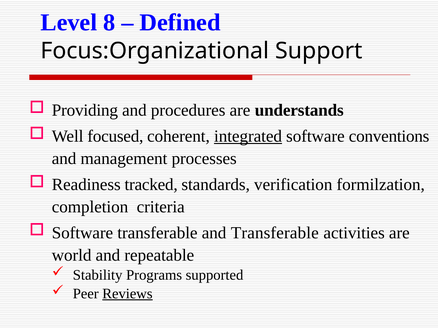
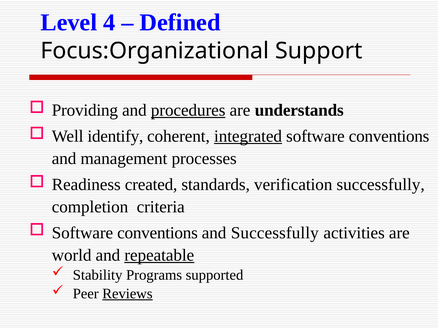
8: 8 -> 4 (109, 22)
procedures underline: none -> present (188, 110)
focused: focused -> identify (115, 136)
tracked: tracked -> created (151, 185)
verification formilzation: formilzation -> successfully (381, 185)
transferable: transferable -> conventions (158, 233)
and Transferable: Transferable -> Successfully (275, 233)
repeatable underline: none -> present (159, 256)
